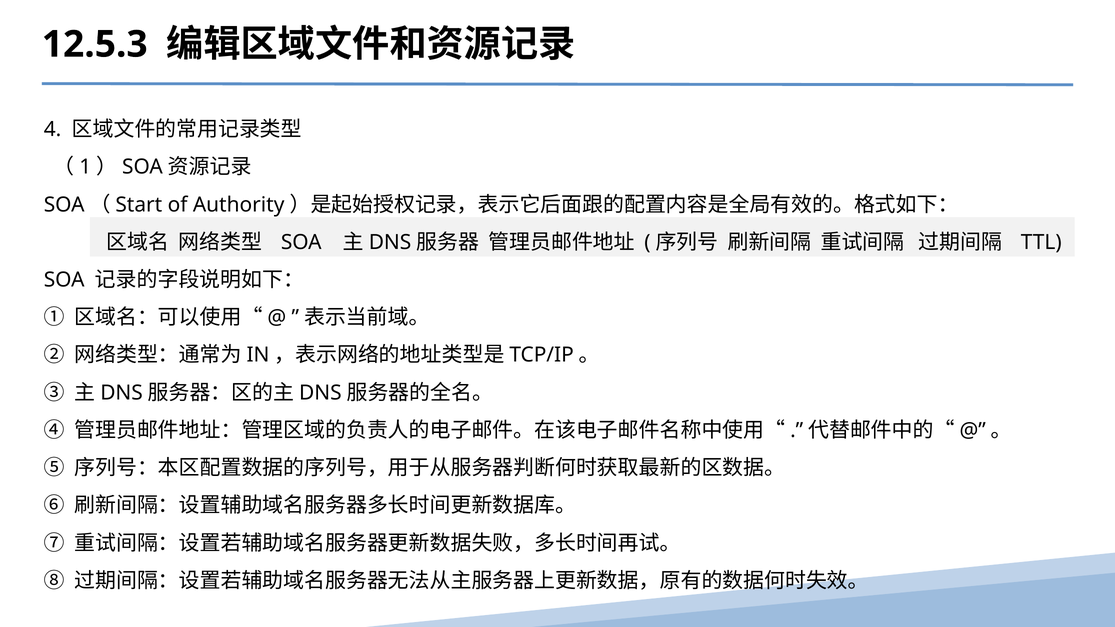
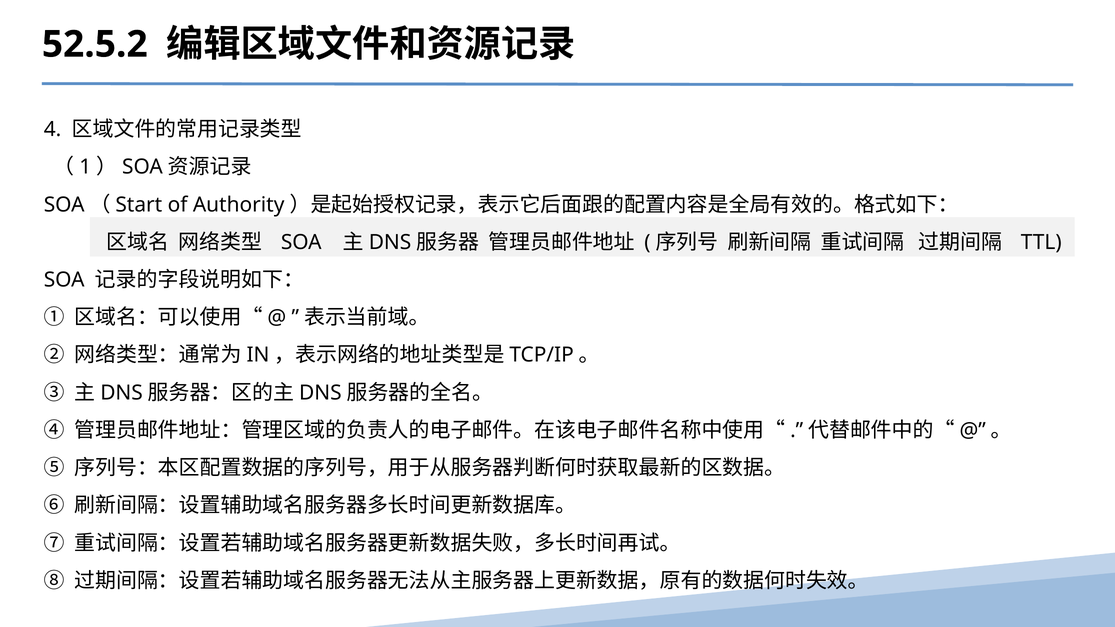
12.5.3: 12.5.3 -> 52.5.2 (95, 44)
